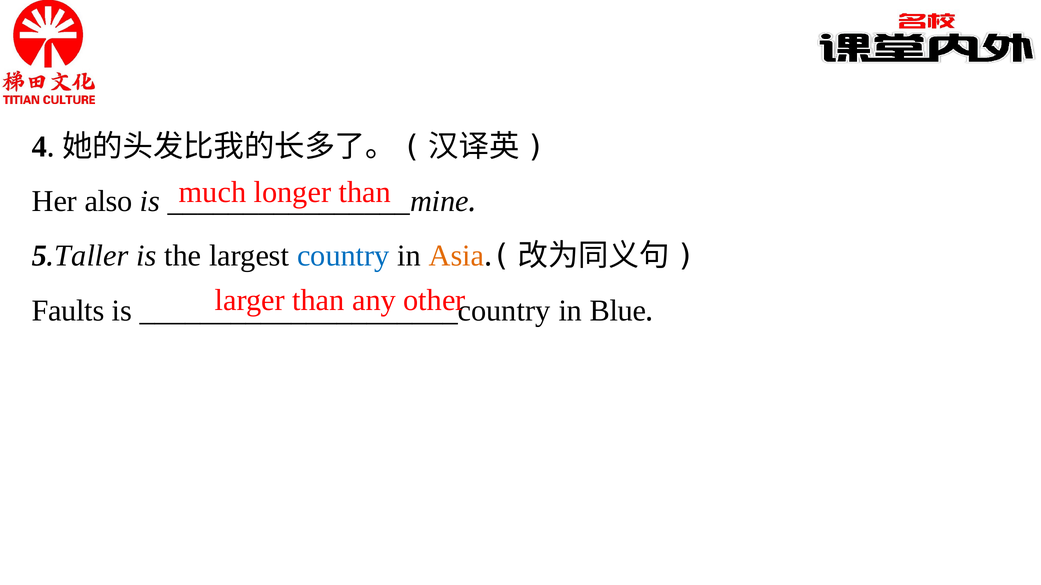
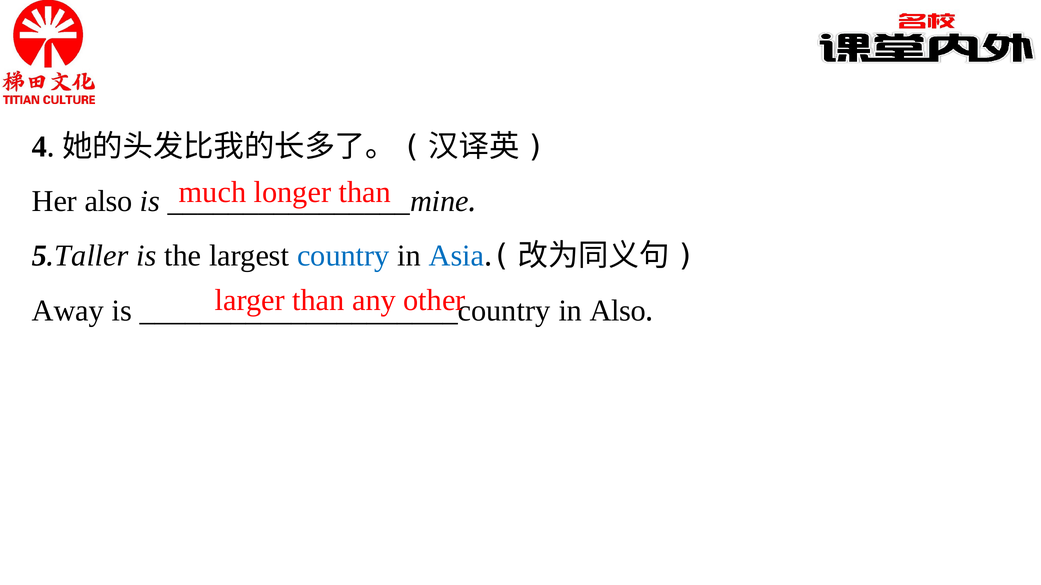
Asia colour: orange -> blue (456, 256)
Faults: Faults -> Away (68, 311)
in Blue: Blue -> Also (618, 311)
